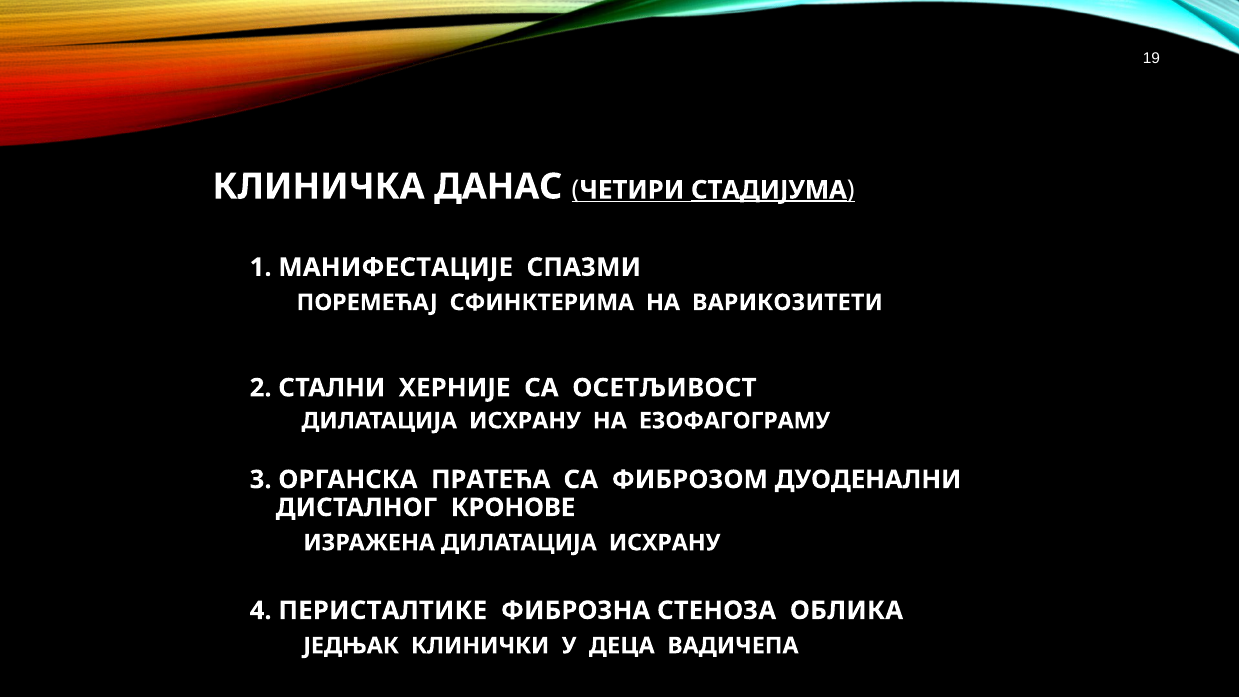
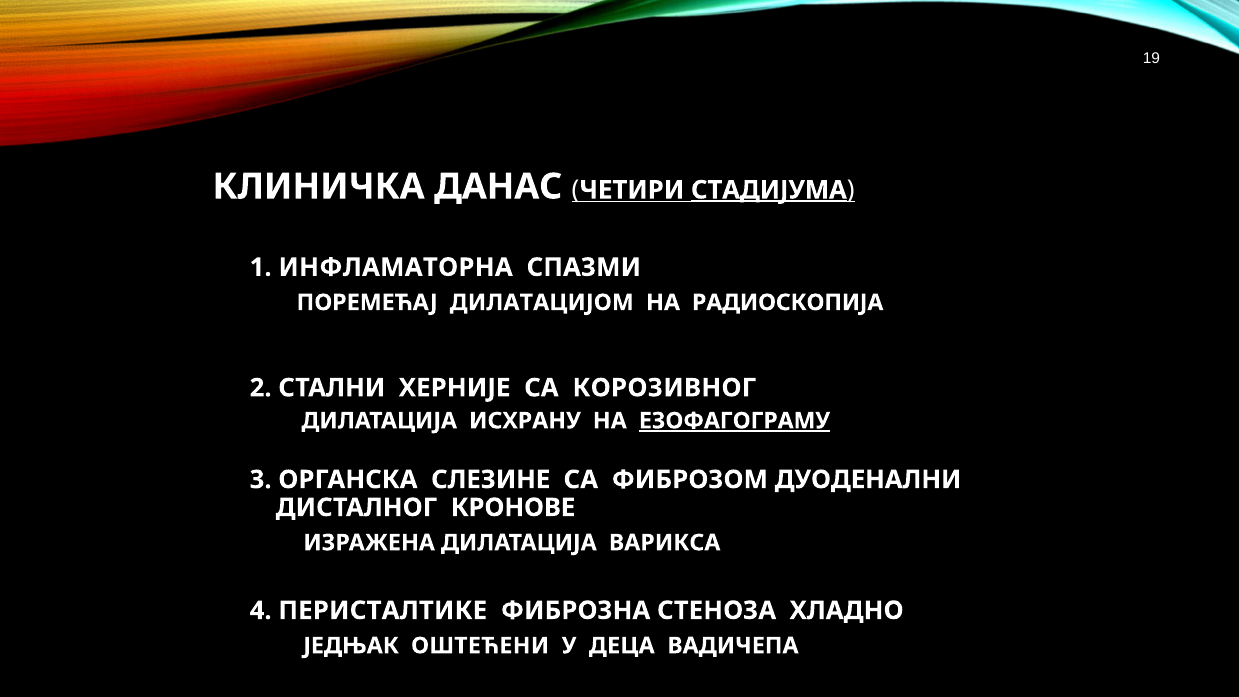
МАНИФЕСТАЦИЈЕ: МАНИФЕСТАЦИЈЕ -> ИНФЛАМАТОРНА (396, 267)
СФИНКТЕРИМА: СФИНКТЕРИМА -> ДИЛАТАЦИЈОМ (542, 302)
ВАРИКОЗИТЕТИ: ВАРИКОЗИТЕТИ -> РАДИОСКОПИЈА (788, 302)
ОСЕТЉИВОСТ: ОСЕТЉИВОСТ -> КОРОЗИВНОГ (664, 388)
ЕЗОФАГОГРАМУ underline: none -> present (735, 421)
ПРАТЕЋА: ПРАТЕЋА -> СЛЕЗИНЕ (491, 480)
ИЗРАЖЕНА ДИЛАТАЦИЈА ИСХРАНУ: ИСХРАНУ -> ВАРИКСА (665, 543)
ОБЛИКА: ОБЛИКА -> ХЛАДНО (847, 610)
КЛИНИЧКИ: КЛИНИЧКИ -> ОШТЕЋЕНИ (480, 646)
